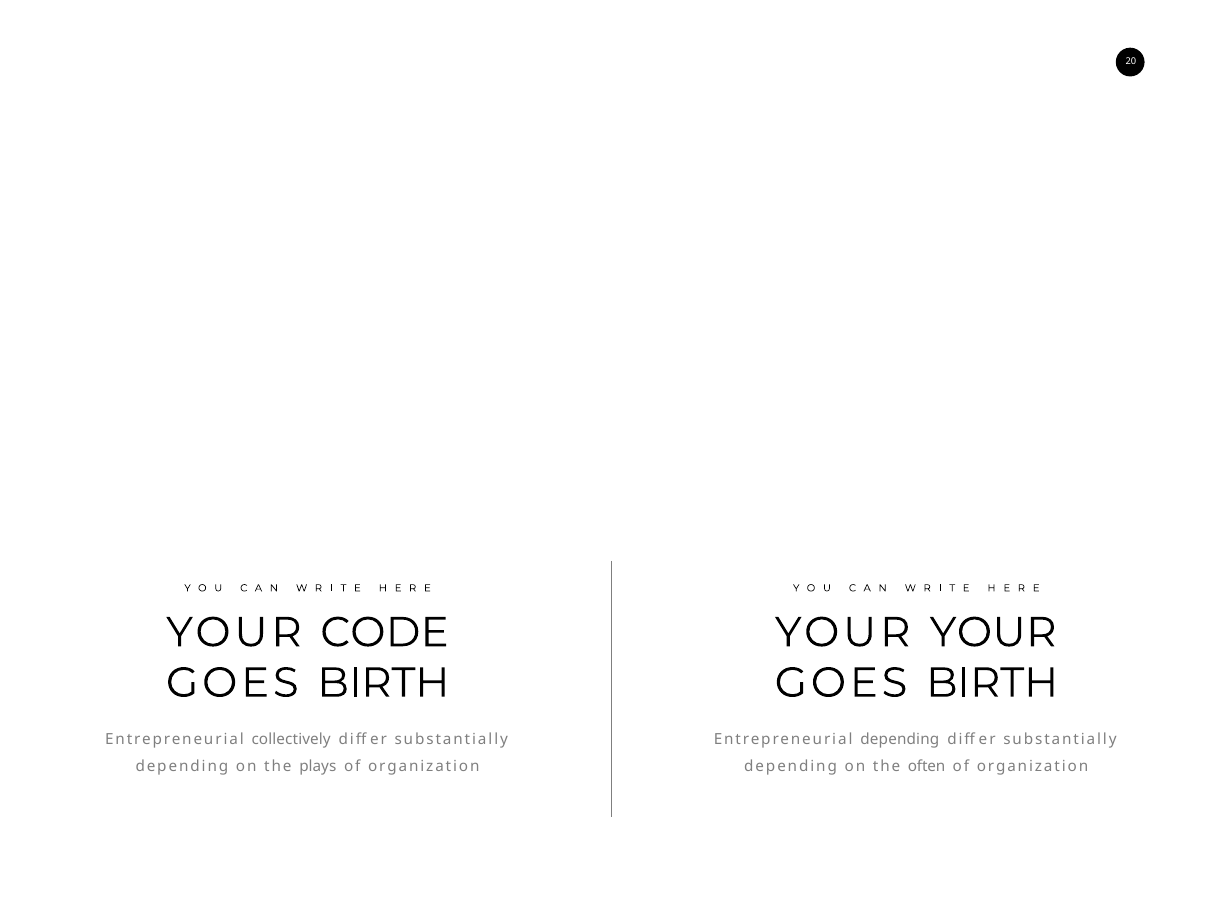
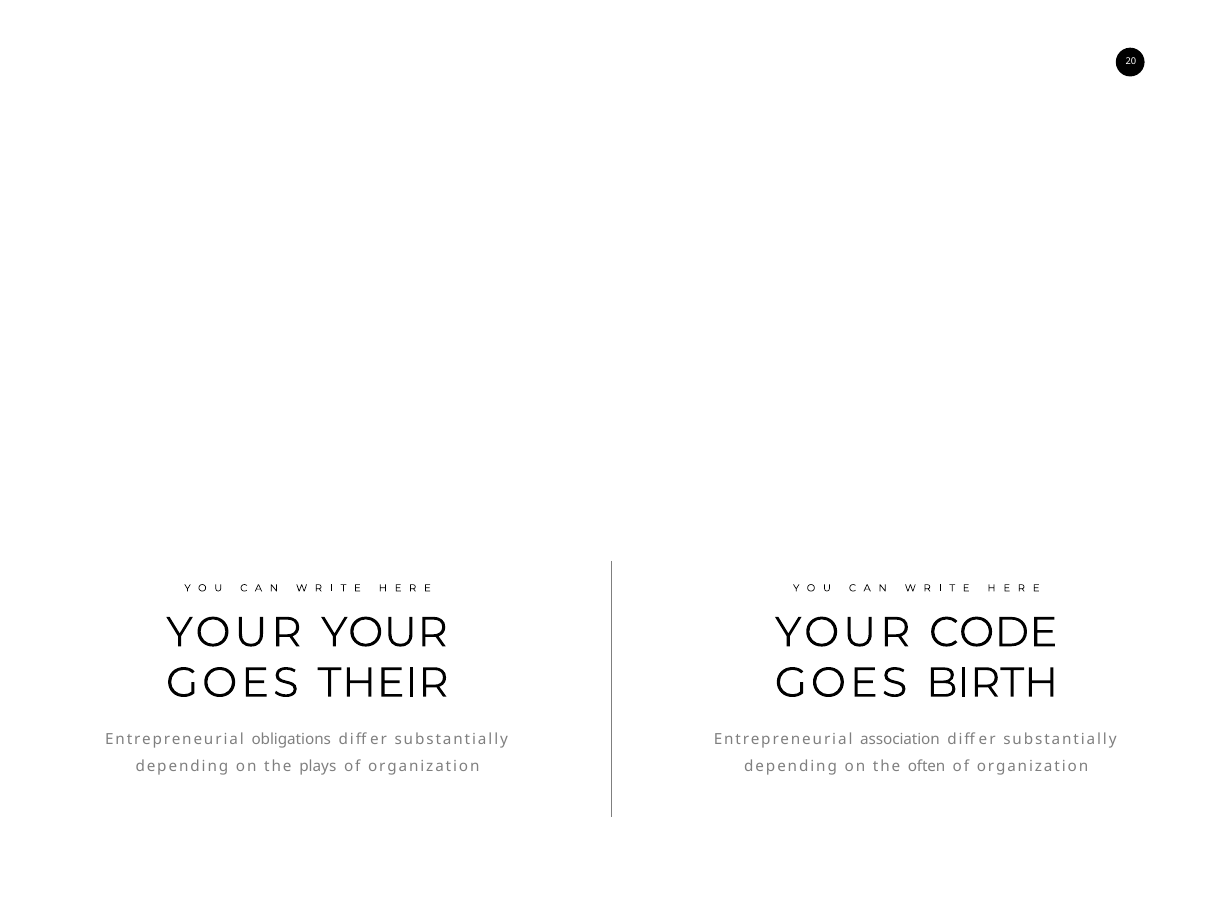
YOUR CODE: CODE -> YOUR (384, 632)
YOUR YOUR: YOUR -> CODE (993, 632)
BIRTH: BIRTH -> THEIR (383, 682)
collectively: collectively -> obligations (291, 739)
Entrepreneurial depending: depending -> association (900, 739)
